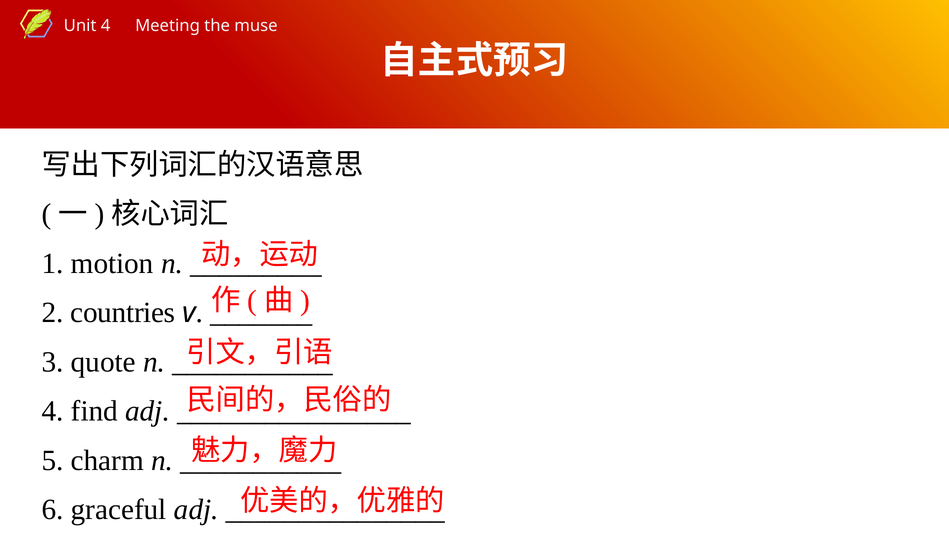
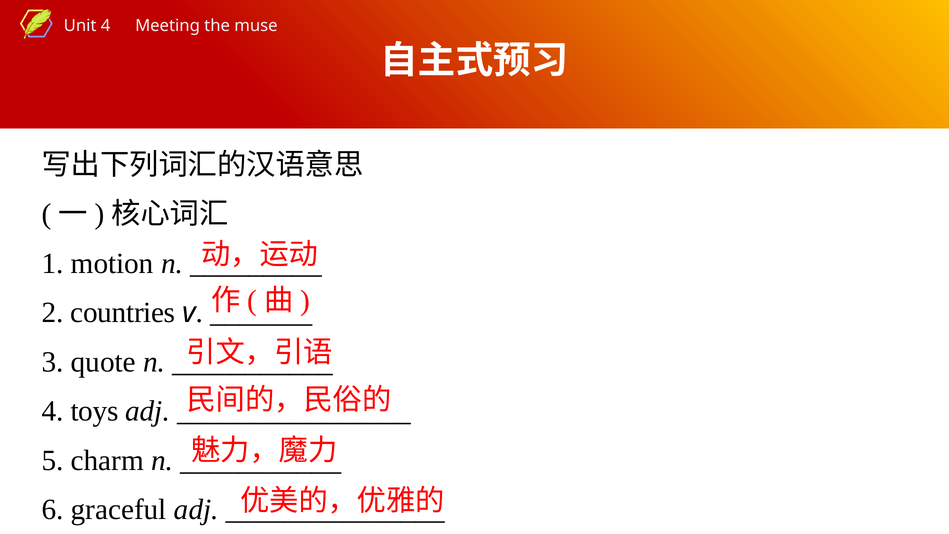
find: find -> toys (95, 411)
